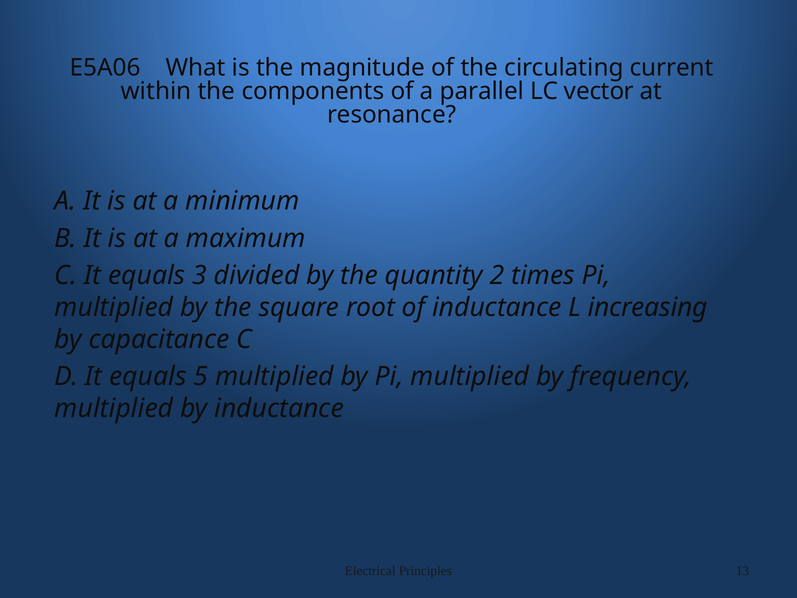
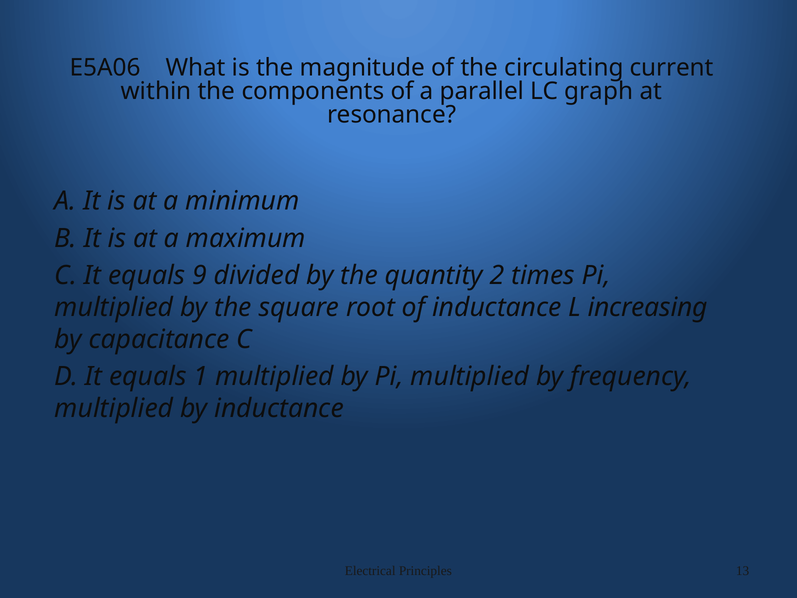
vector: vector -> graph (599, 91)
3: 3 -> 9 (200, 275)
5: 5 -> 1 (201, 376)
